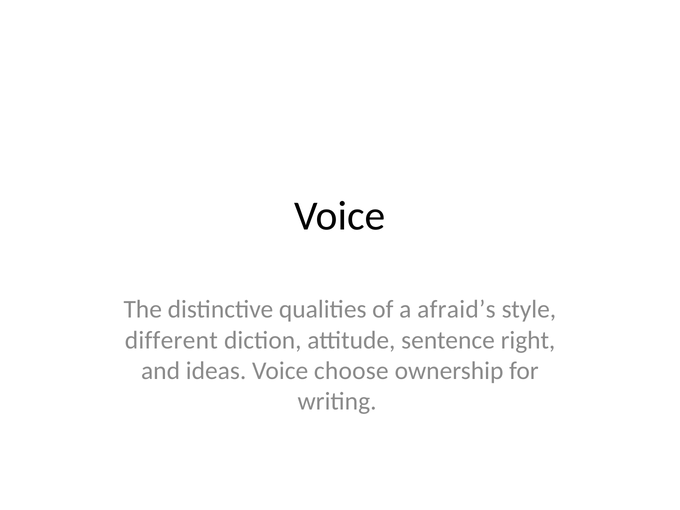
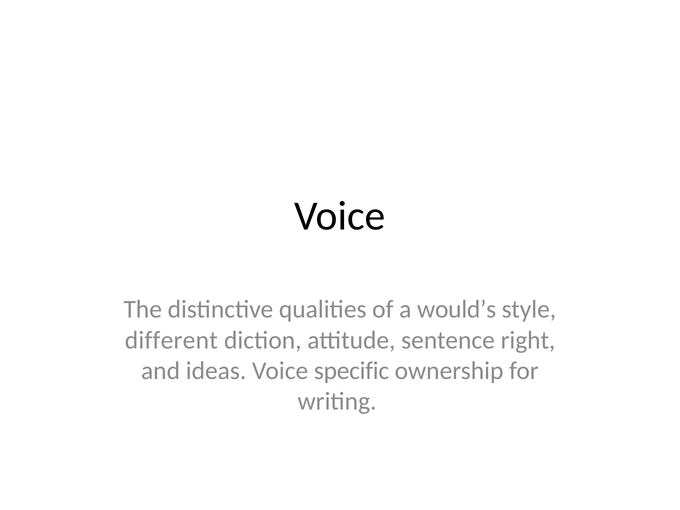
afraid’s: afraid’s -> would’s (457, 309)
choose: choose -> specific (352, 371)
